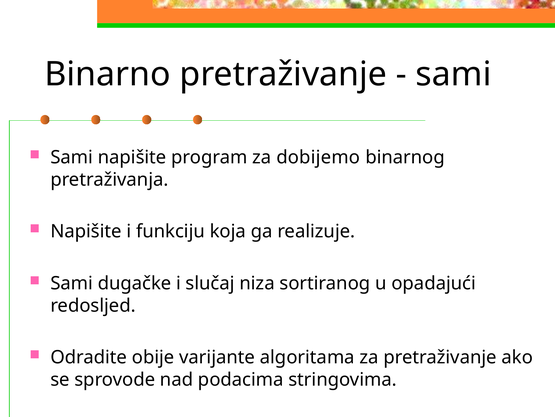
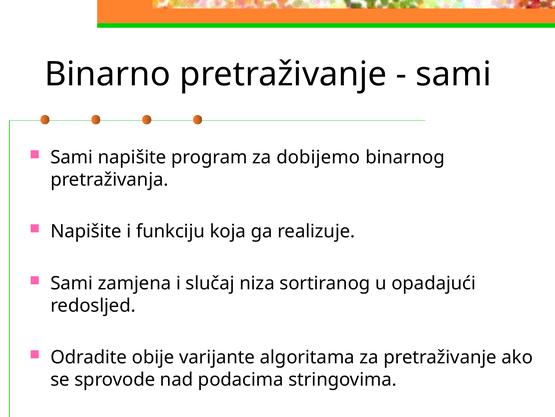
dugačke: dugačke -> zamjena (134, 283)
